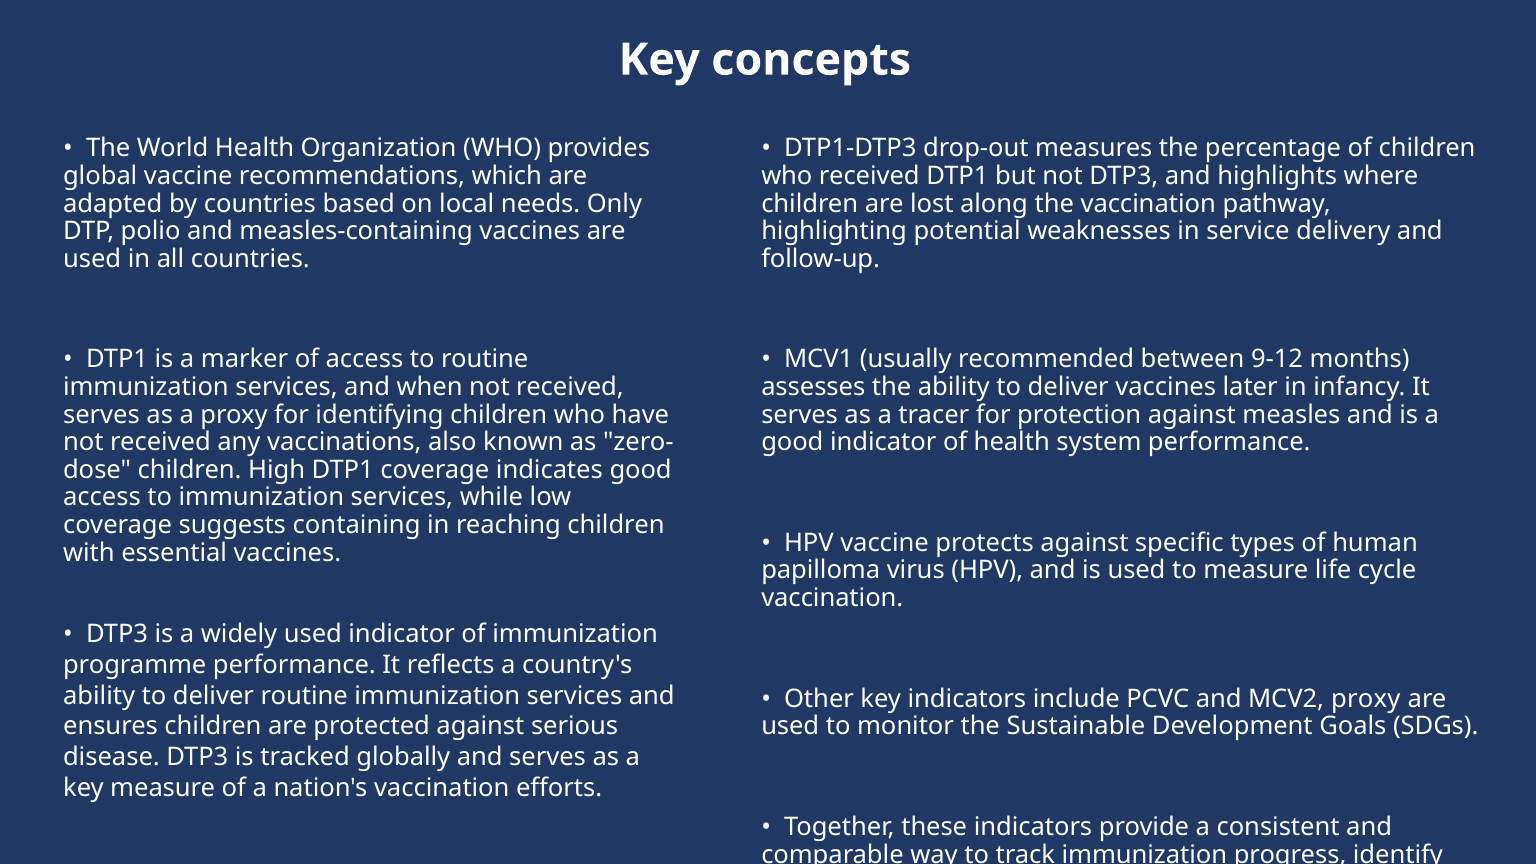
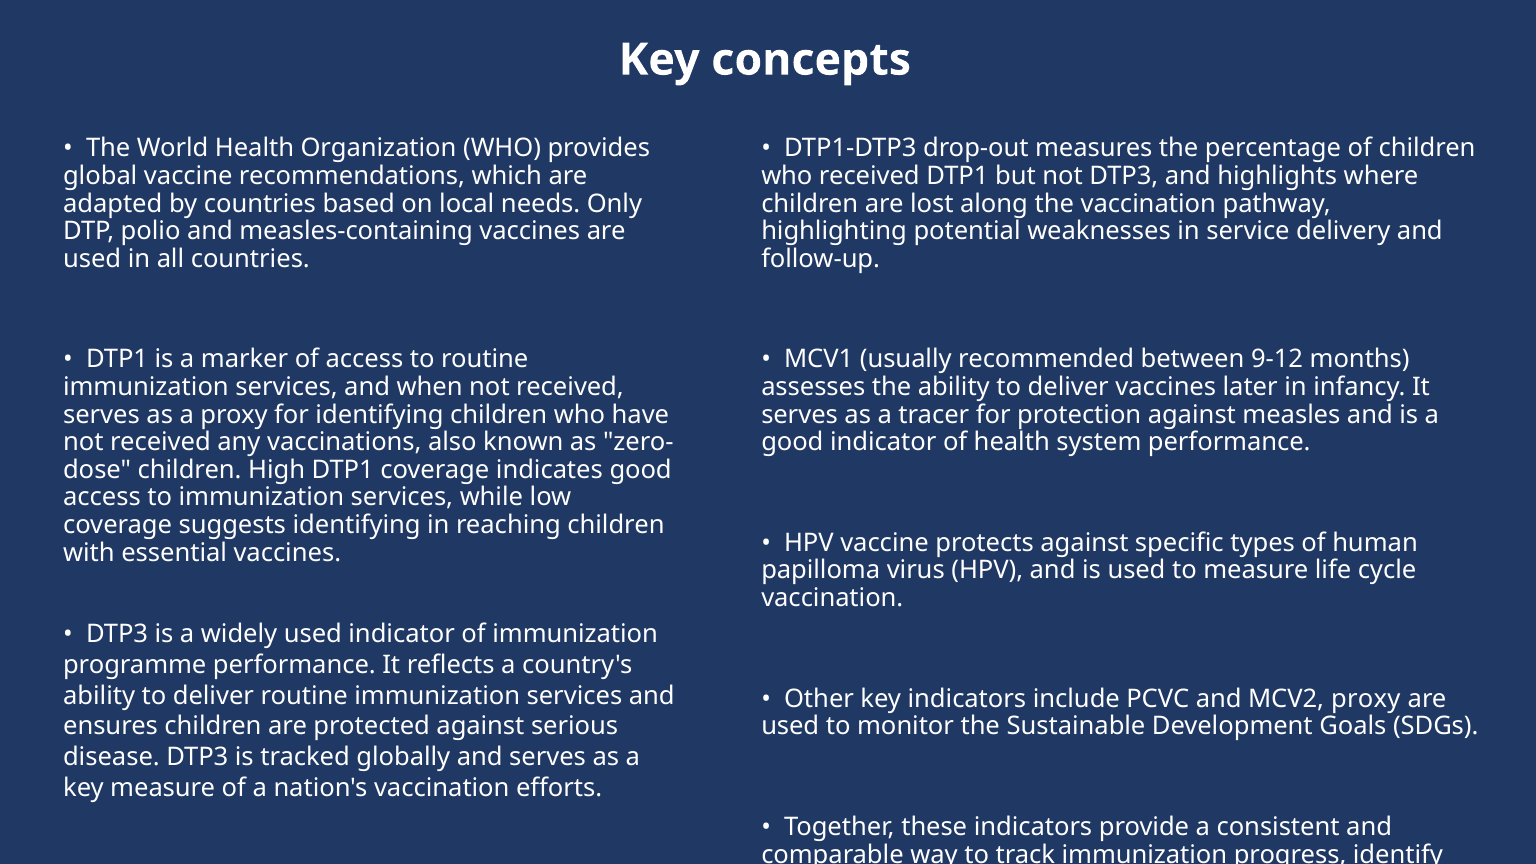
suggests containing: containing -> identifying (357, 525)
